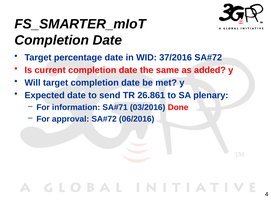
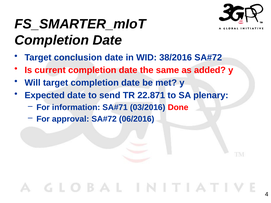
percentage: percentage -> conclusion (78, 58)
37/2016: 37/2016 -> 38/2016 (176, 58)
26.861: 26.861 -> 22.871 (151, 96)
